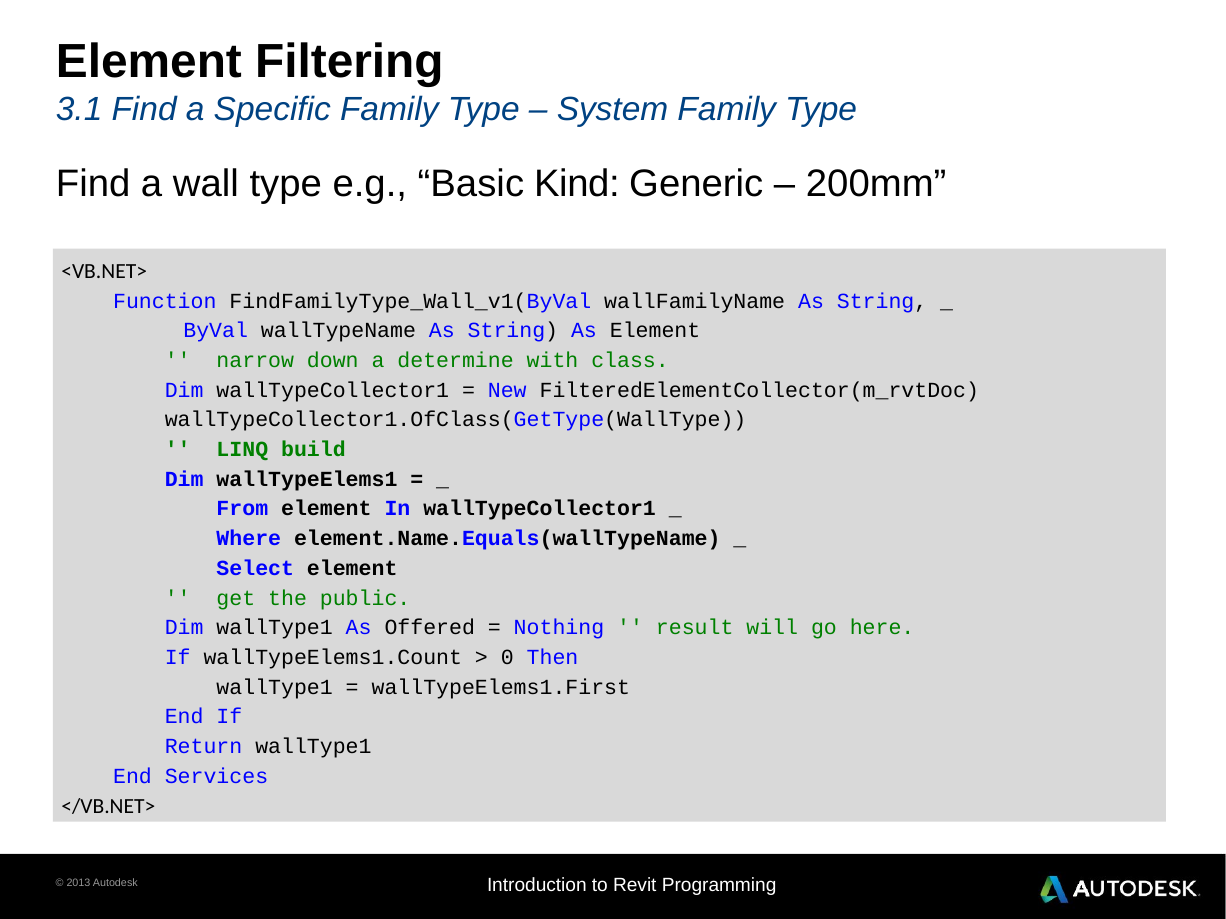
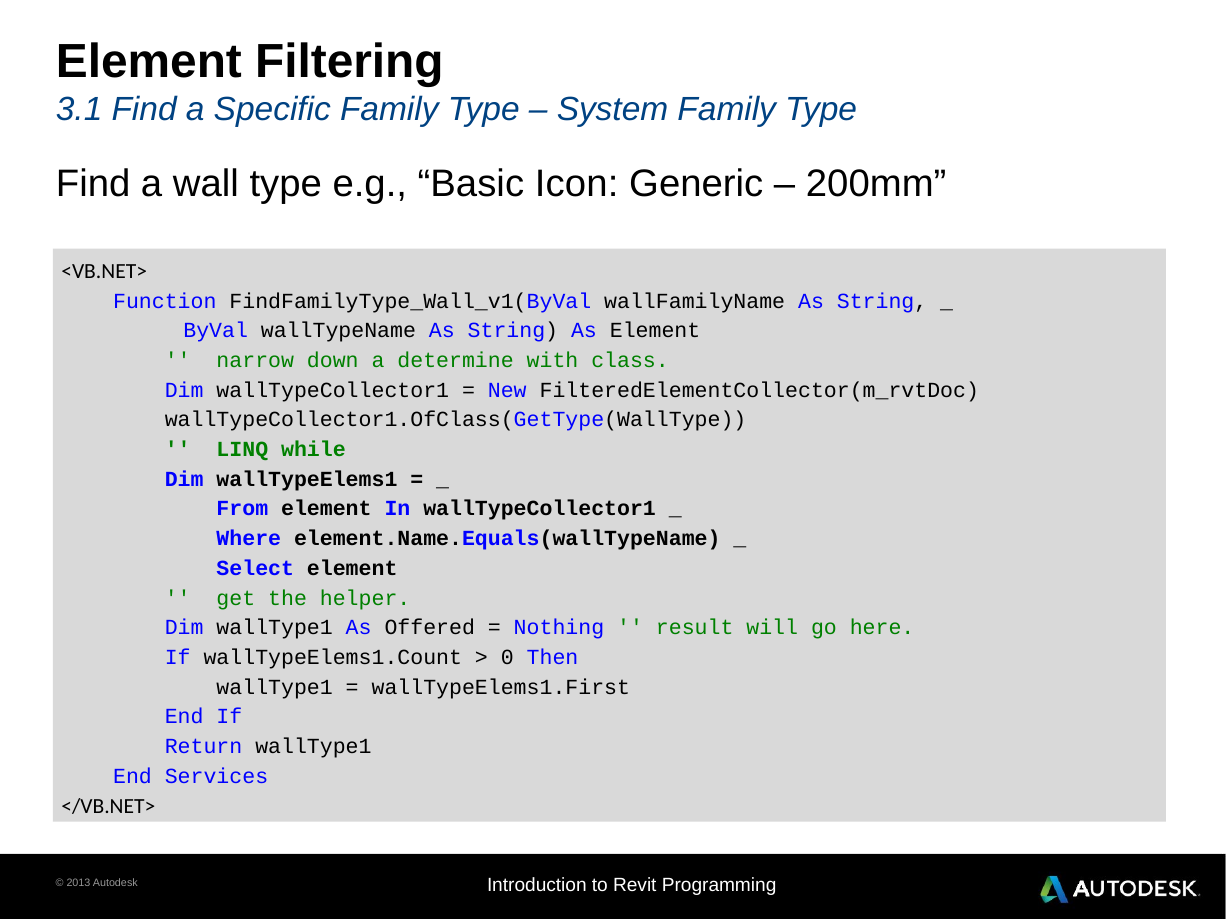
Kind: Kind -> Icon (577, 184)
build: build -> while (313, 450)
public: public -> helper (365, 598)
